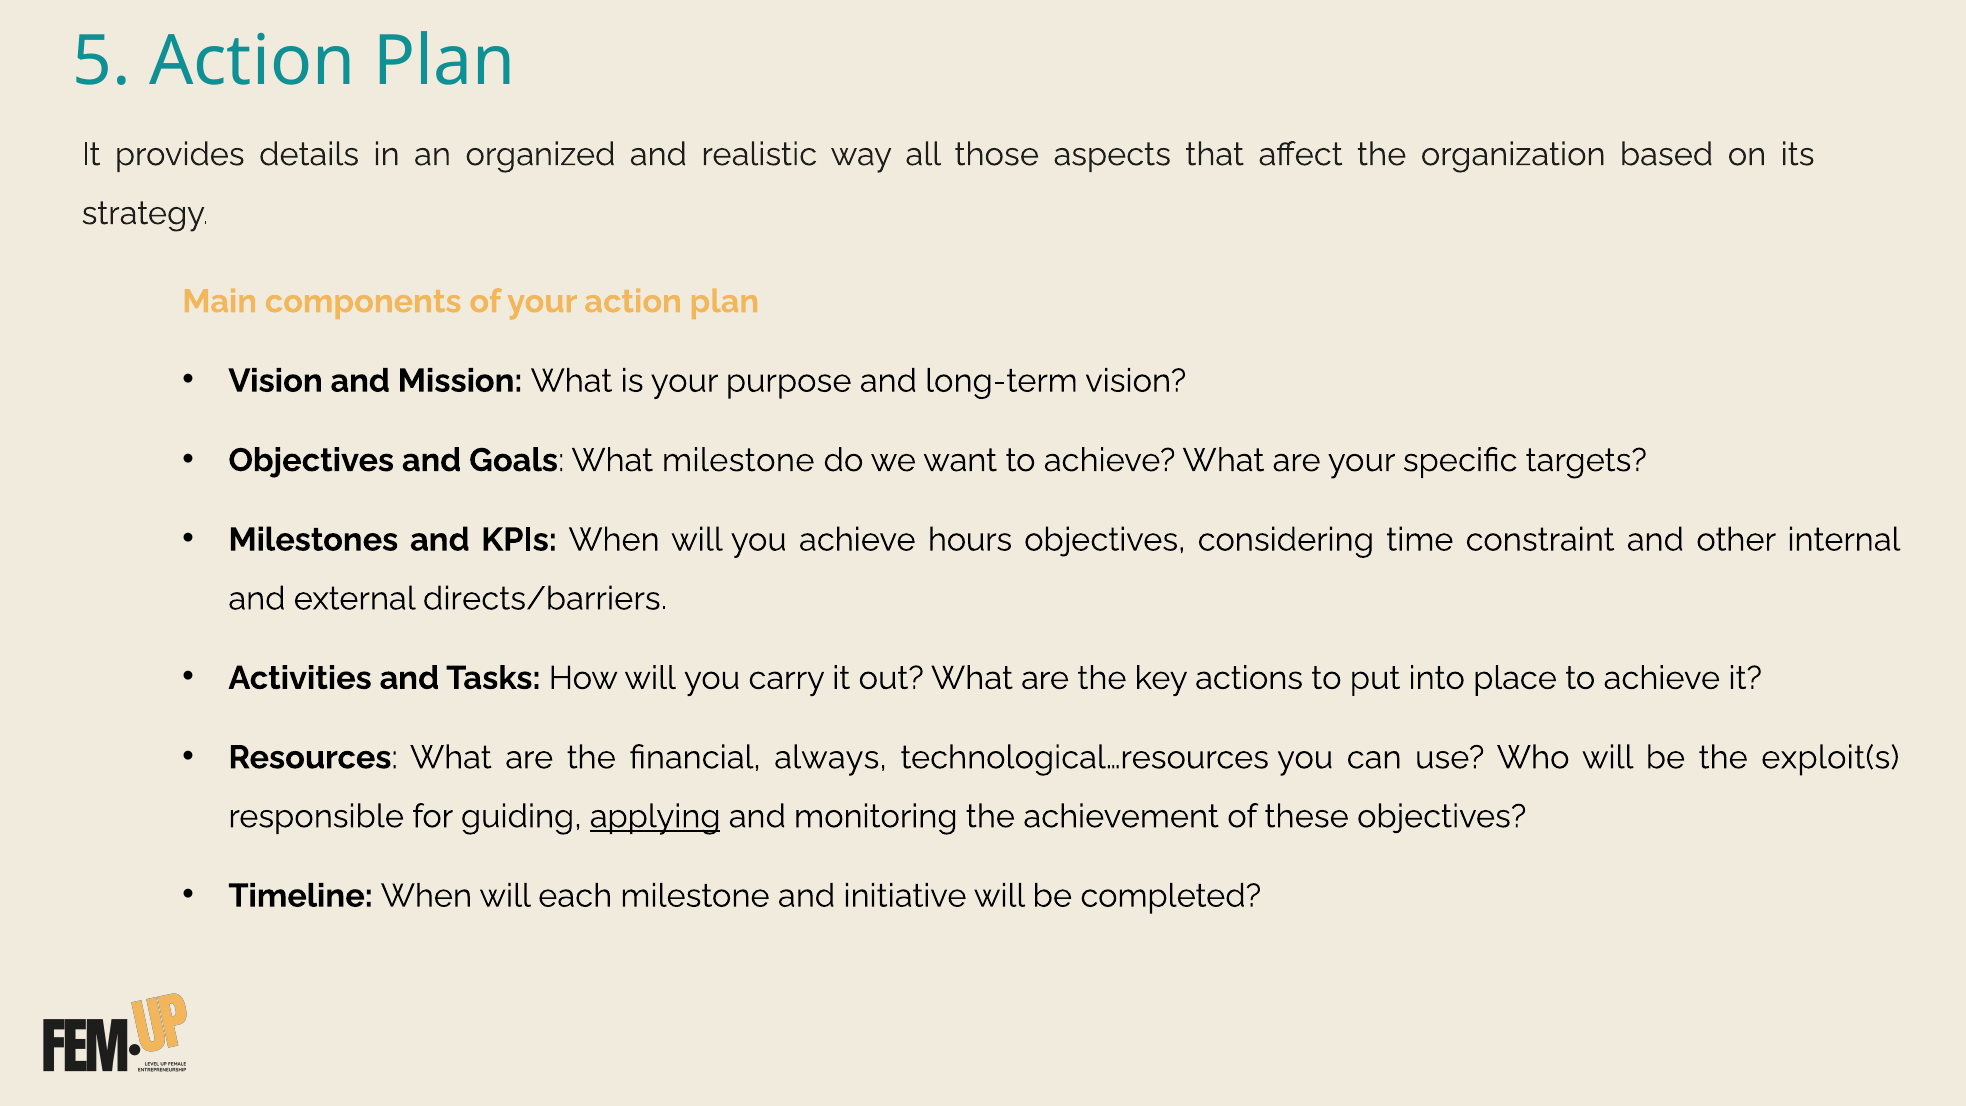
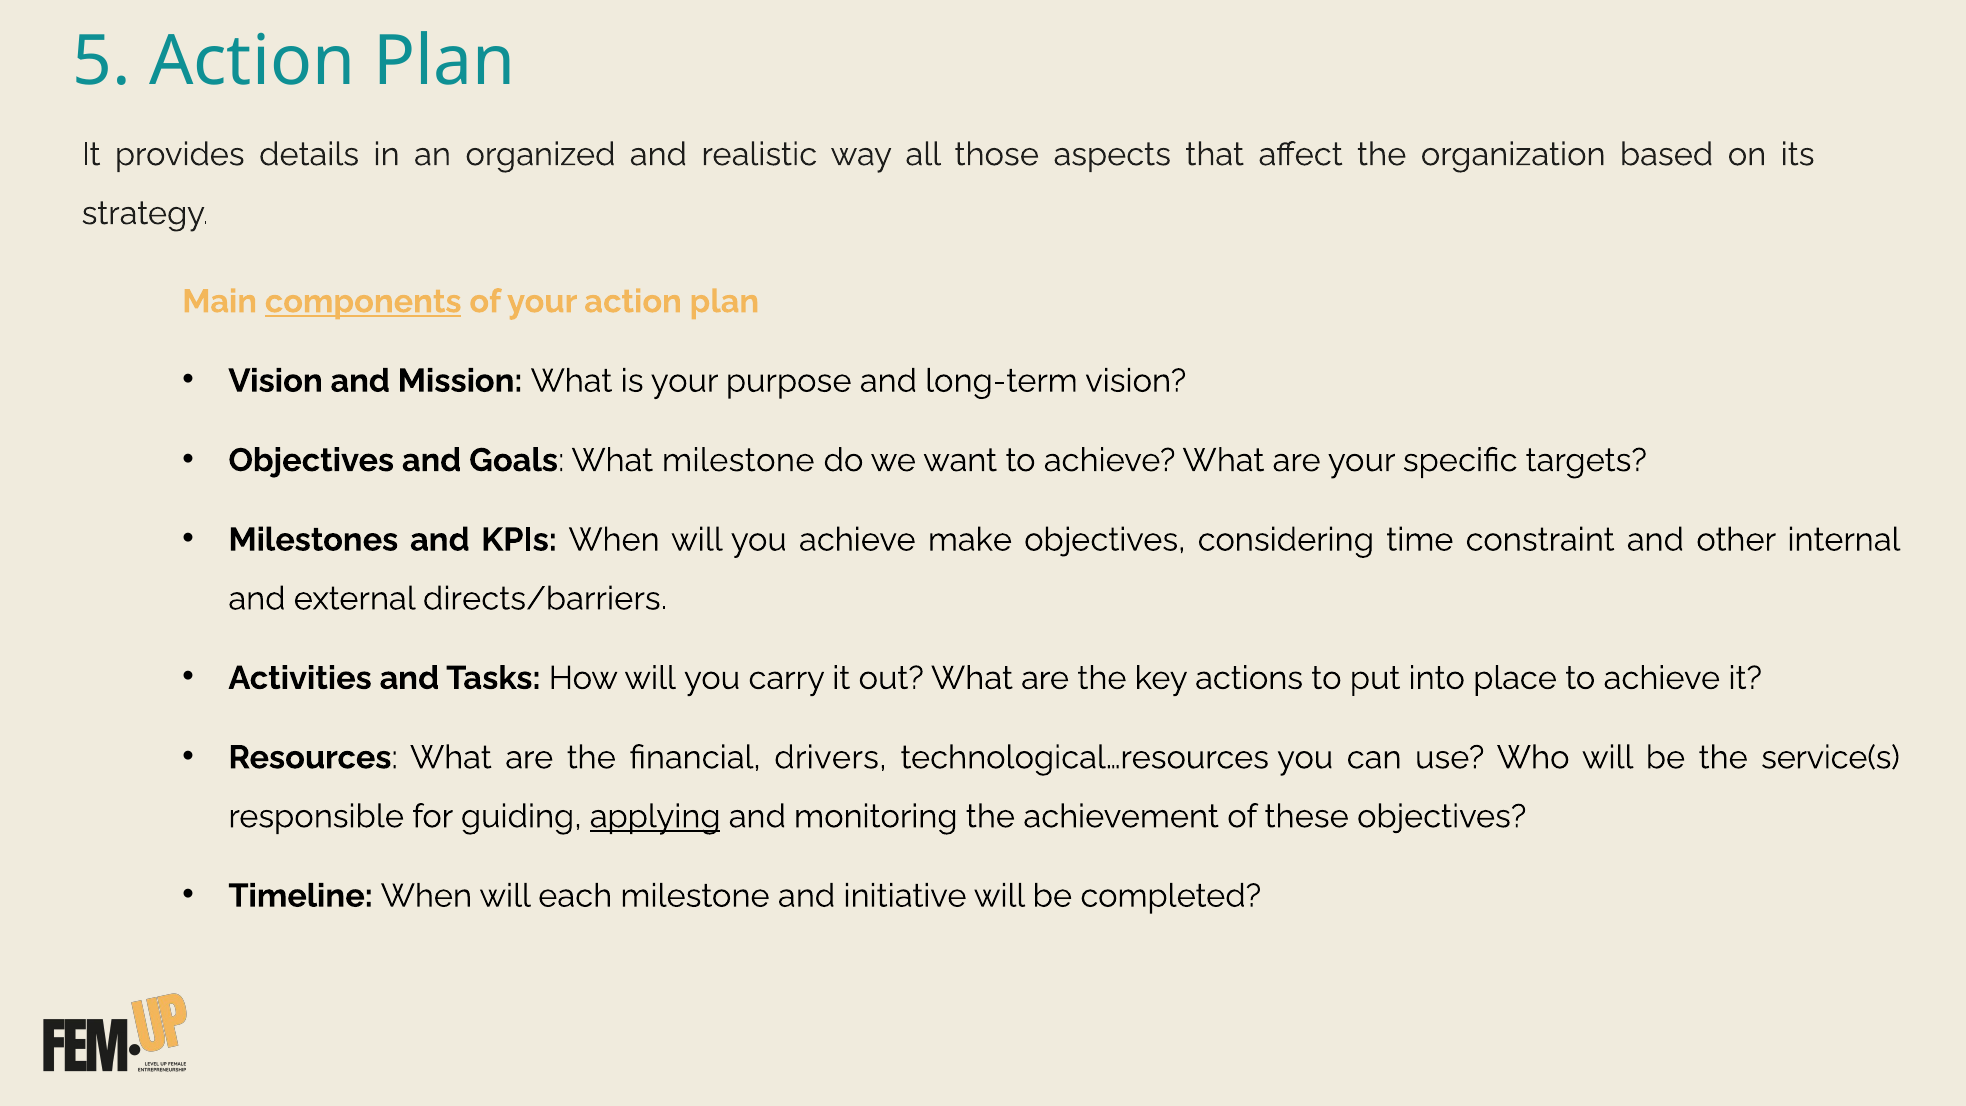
components underline: none -> present (363, 301)
hours: hours -> make (970, 540)
always: always -> drivers (830, 757)
exploit(s: exploit(s -> service(s (1831, 757)
